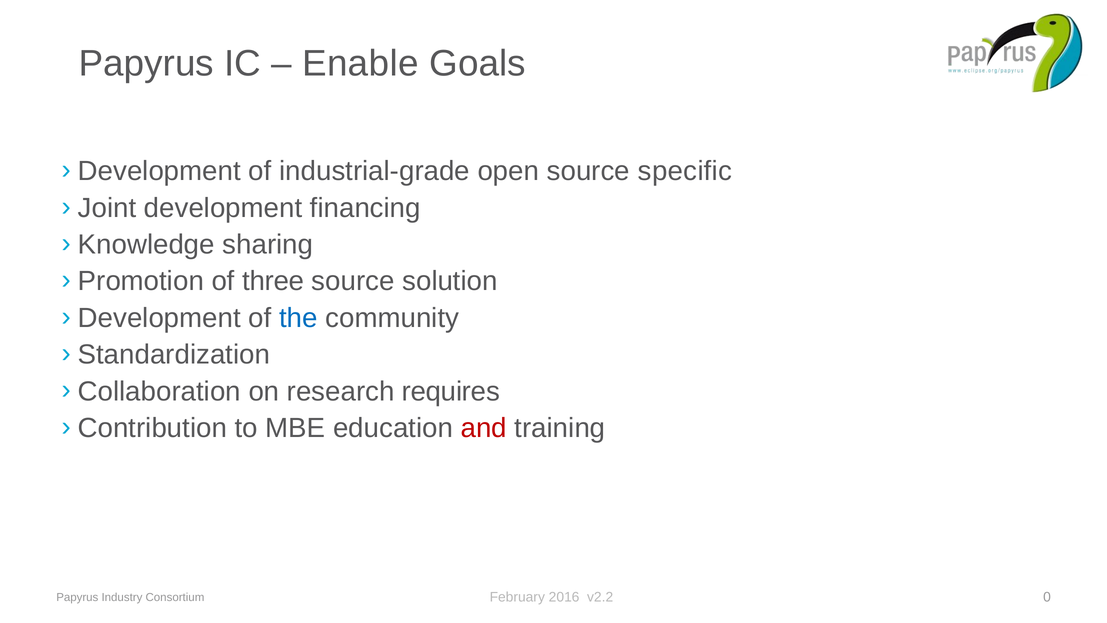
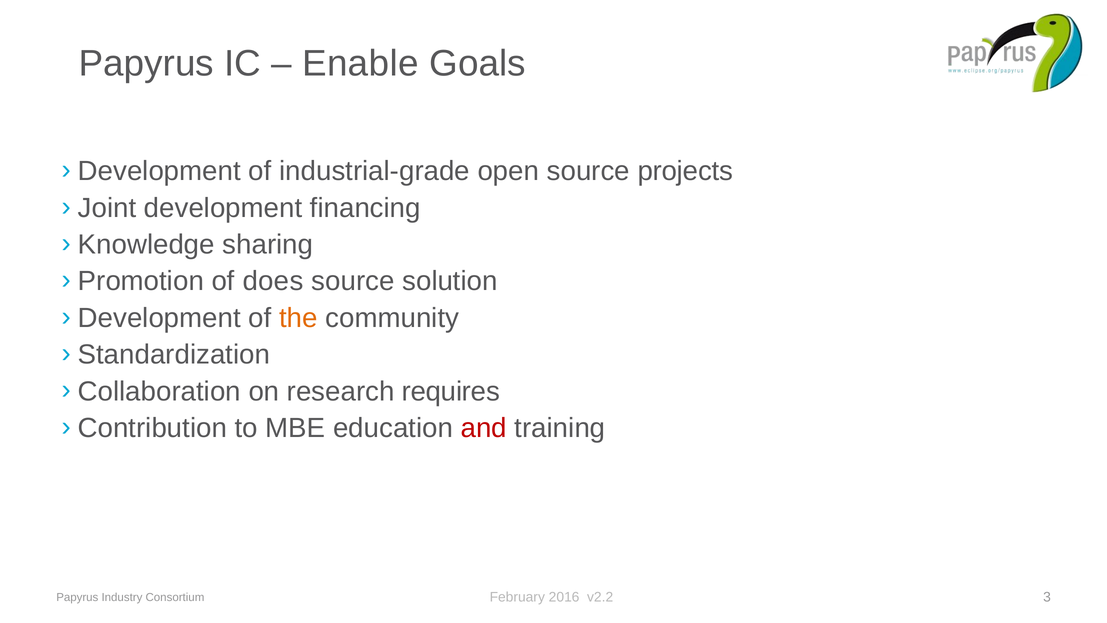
specific: specific -> projects (685, 171)
three: three -> does (273, 281)
the colour: blue -> orange (298, 318)
0: 0 -> 3 (1047, 597)
